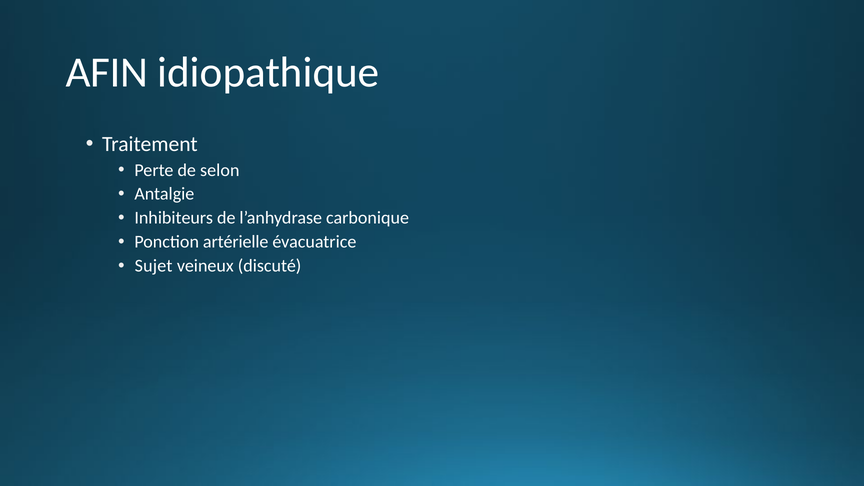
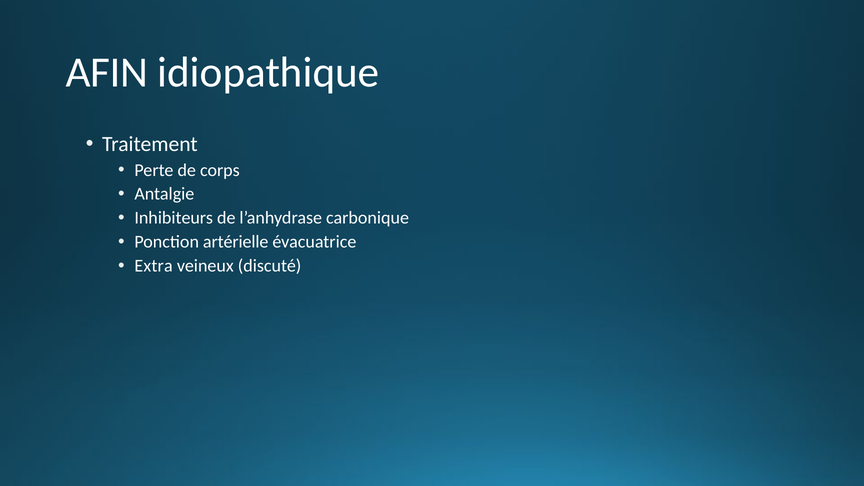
selon: selon -> corps (220, 170)
Sujet: Sujet -> Extra (154, 266)
